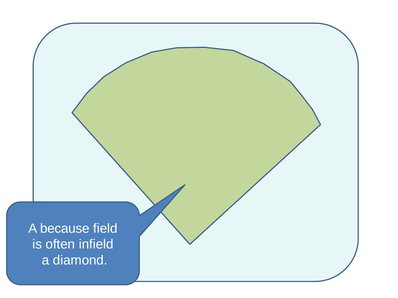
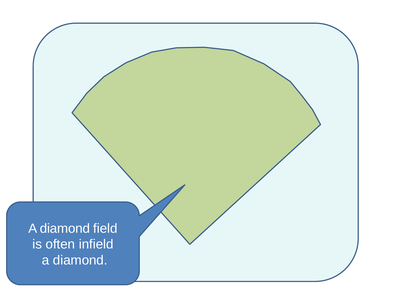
because: because -> diamond (65, 229)
